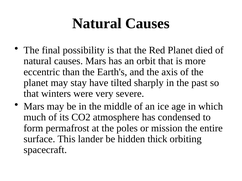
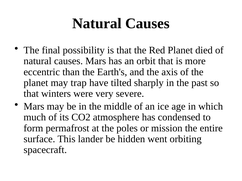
stay: stay -> trap (79, 83)
thick: thick -> went (157, 139)
